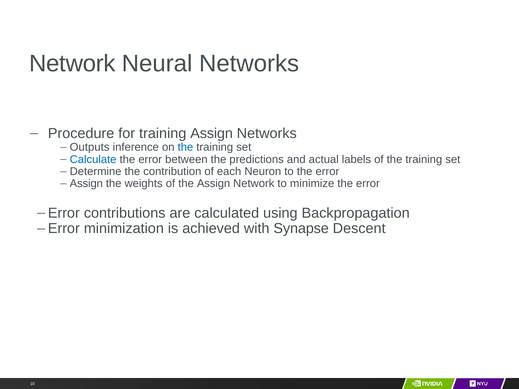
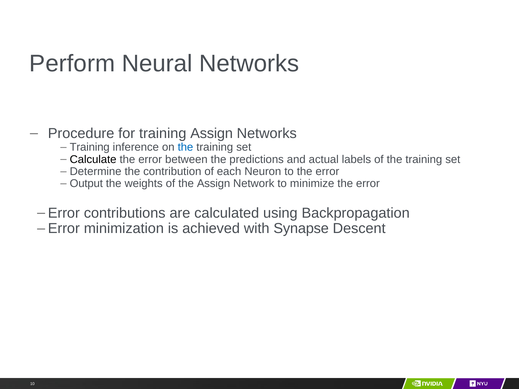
Network: Network -> Perform (72, 64)
Outputs: Outputs -> Training (90, 147)
Calculate colour: blue -> black (93, 159)
Assign: Assign -> Output (86, 184)
